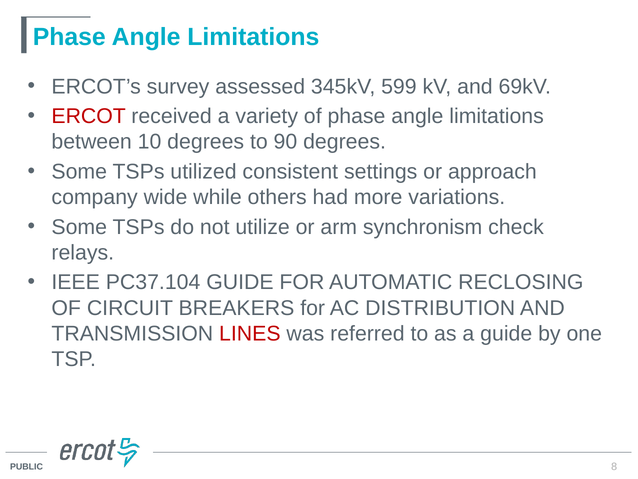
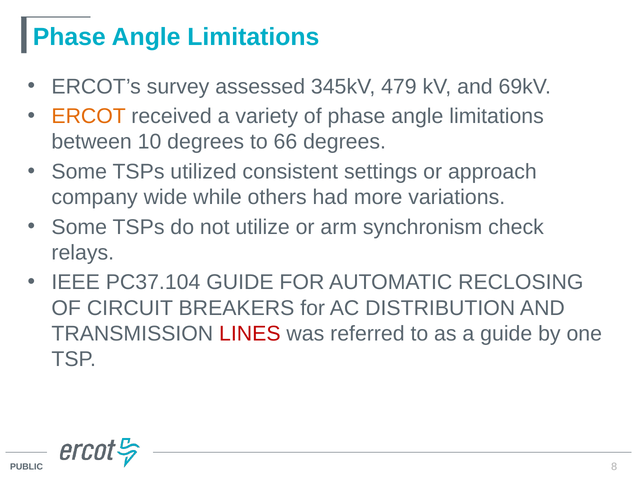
599: 599 -> 479 (399, 87)
ERCOT colour: red -> orange (89, 116)
90: 90 -> 66 (285, 142)
